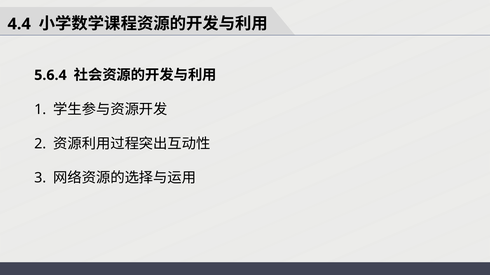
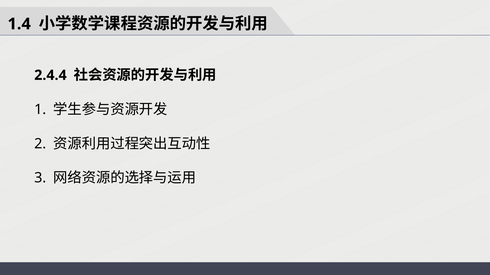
4.4: 4.4 -> 1.4 (19, 24)
5.6.4: 5.6.4 -> 2.4.4 (50, 75)
